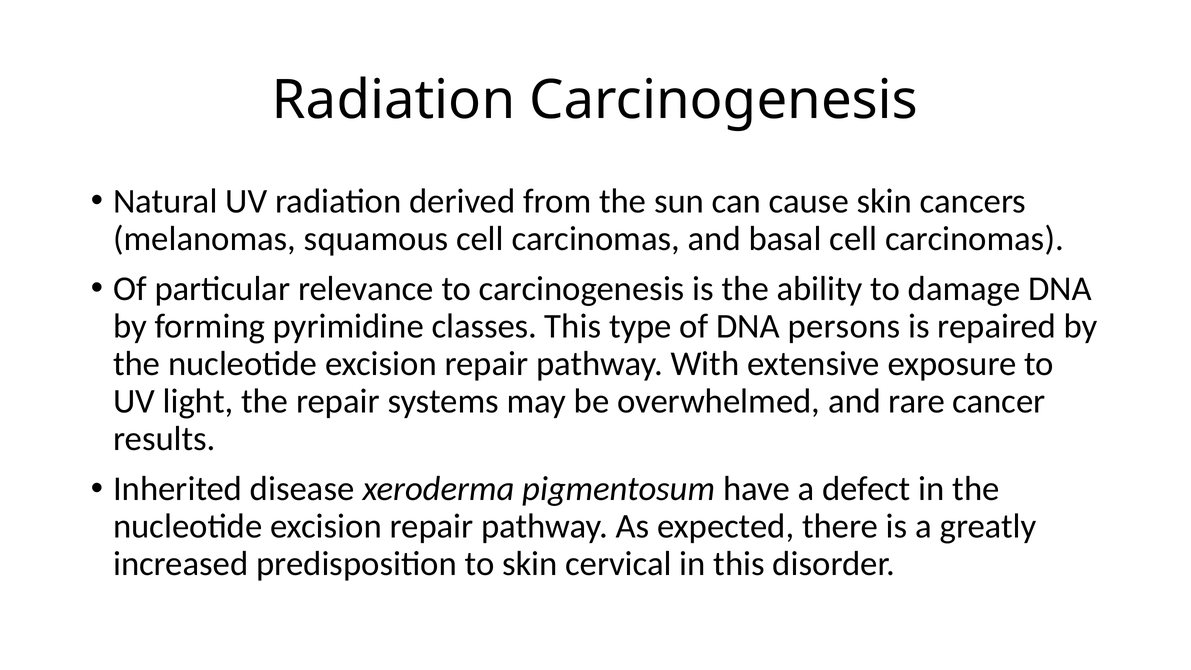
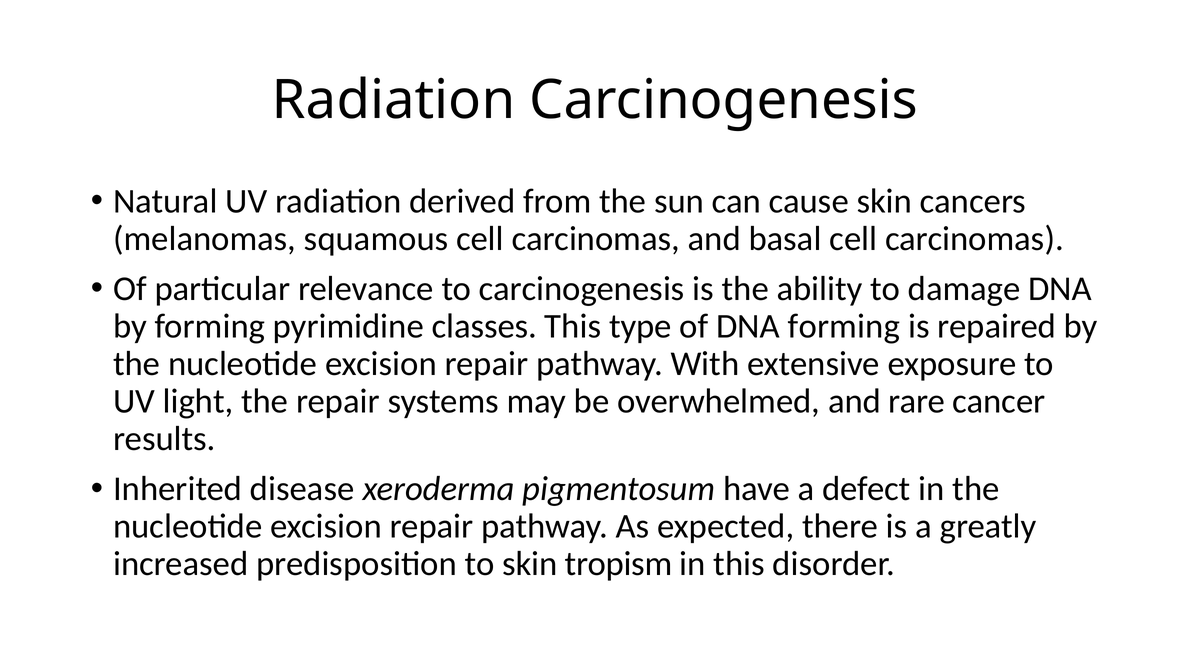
DNA persons: persons -> forming (844, 326)
cervical: cervical -> tropism (619, 564)
